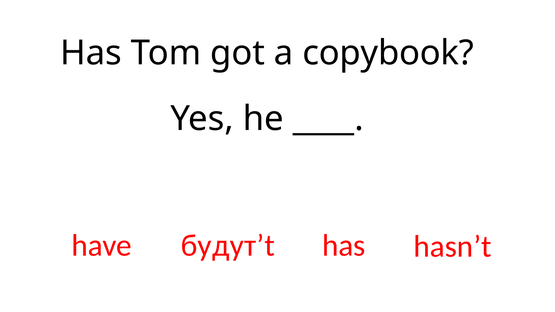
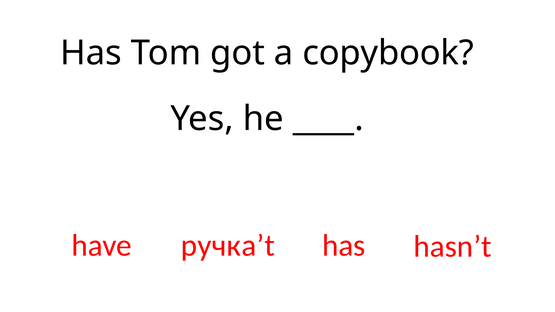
будут’t: будут’t -> ручка’t (228, 246)
